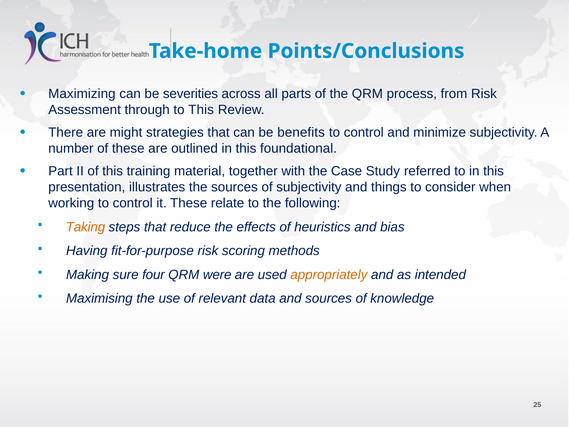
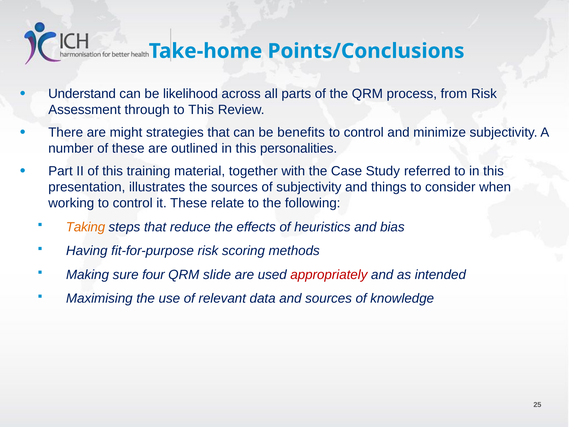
Maximizing: Maximizing -> Understand (82, 94)
severities: severities -> likelihood (190, 94)
foundational: foundational -> personalities (299, 148)
were: were -> slide (217, 275)
appropriately colour: orange -> red (329, 275)
